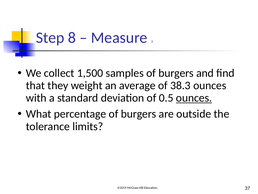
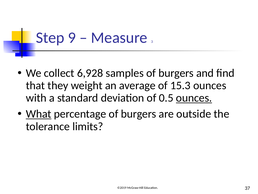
8: 8 -> 9 (72, 38)
1,500: 1,500 -> 6,928 (90, 73)
38.3: 38.3 -> 15.3 (180, 85)
What underline: none -> present (39, 114)
